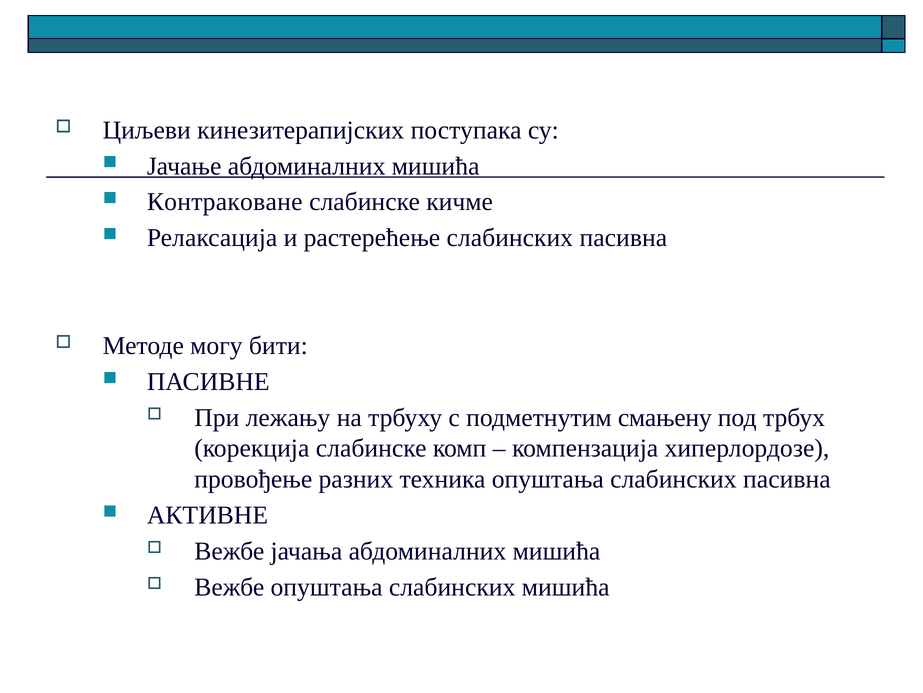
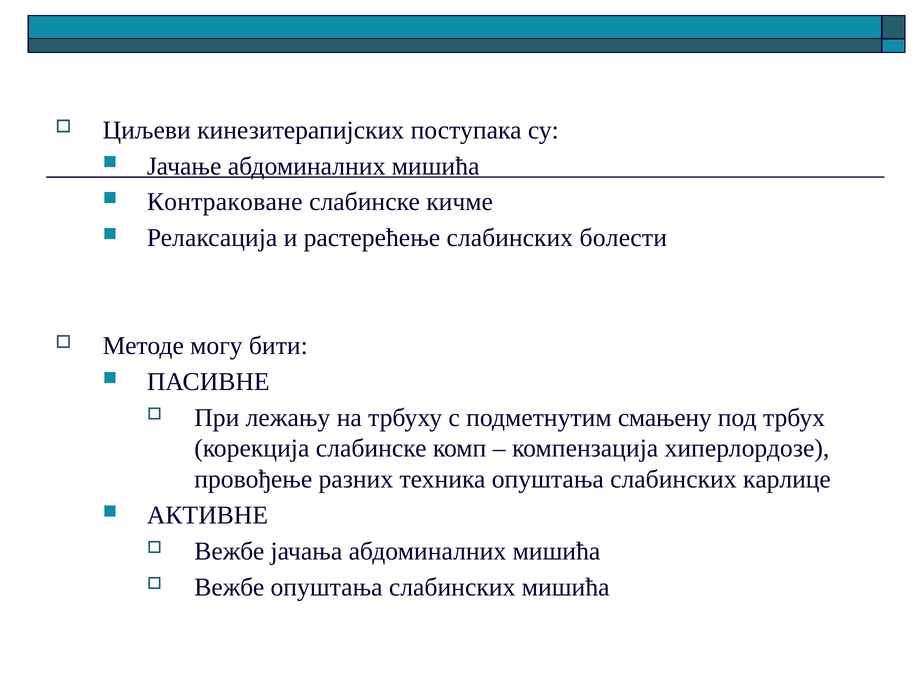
растерећење слабинских пасивна: пасивна -> болести (623, 238)
опуштања слабинских пасивна: пасивна -> карлице (787, 479)
